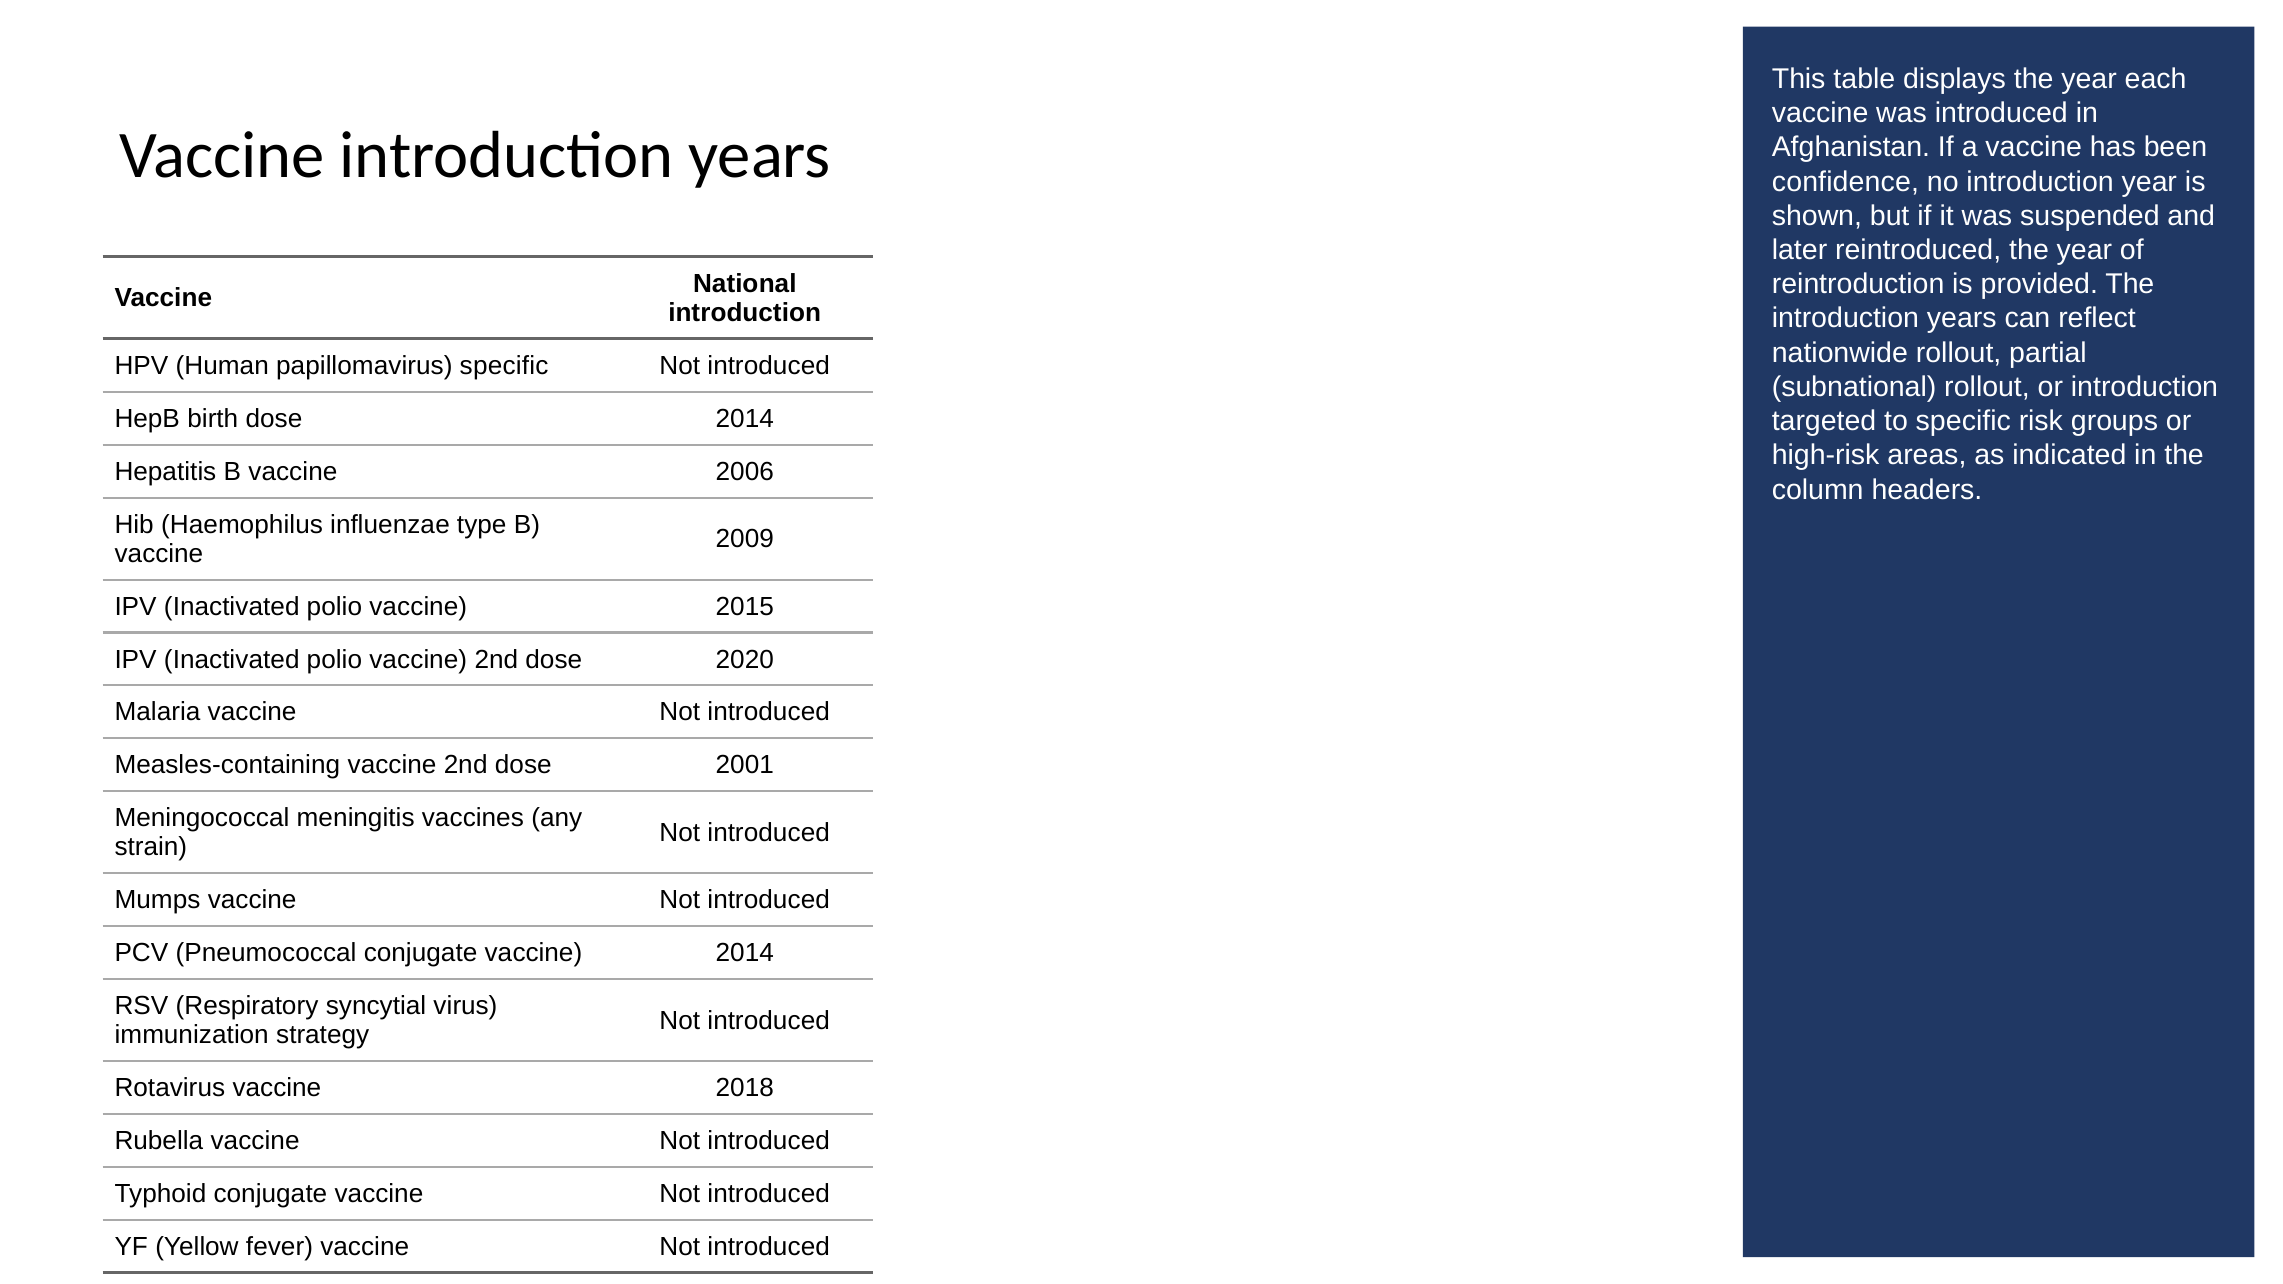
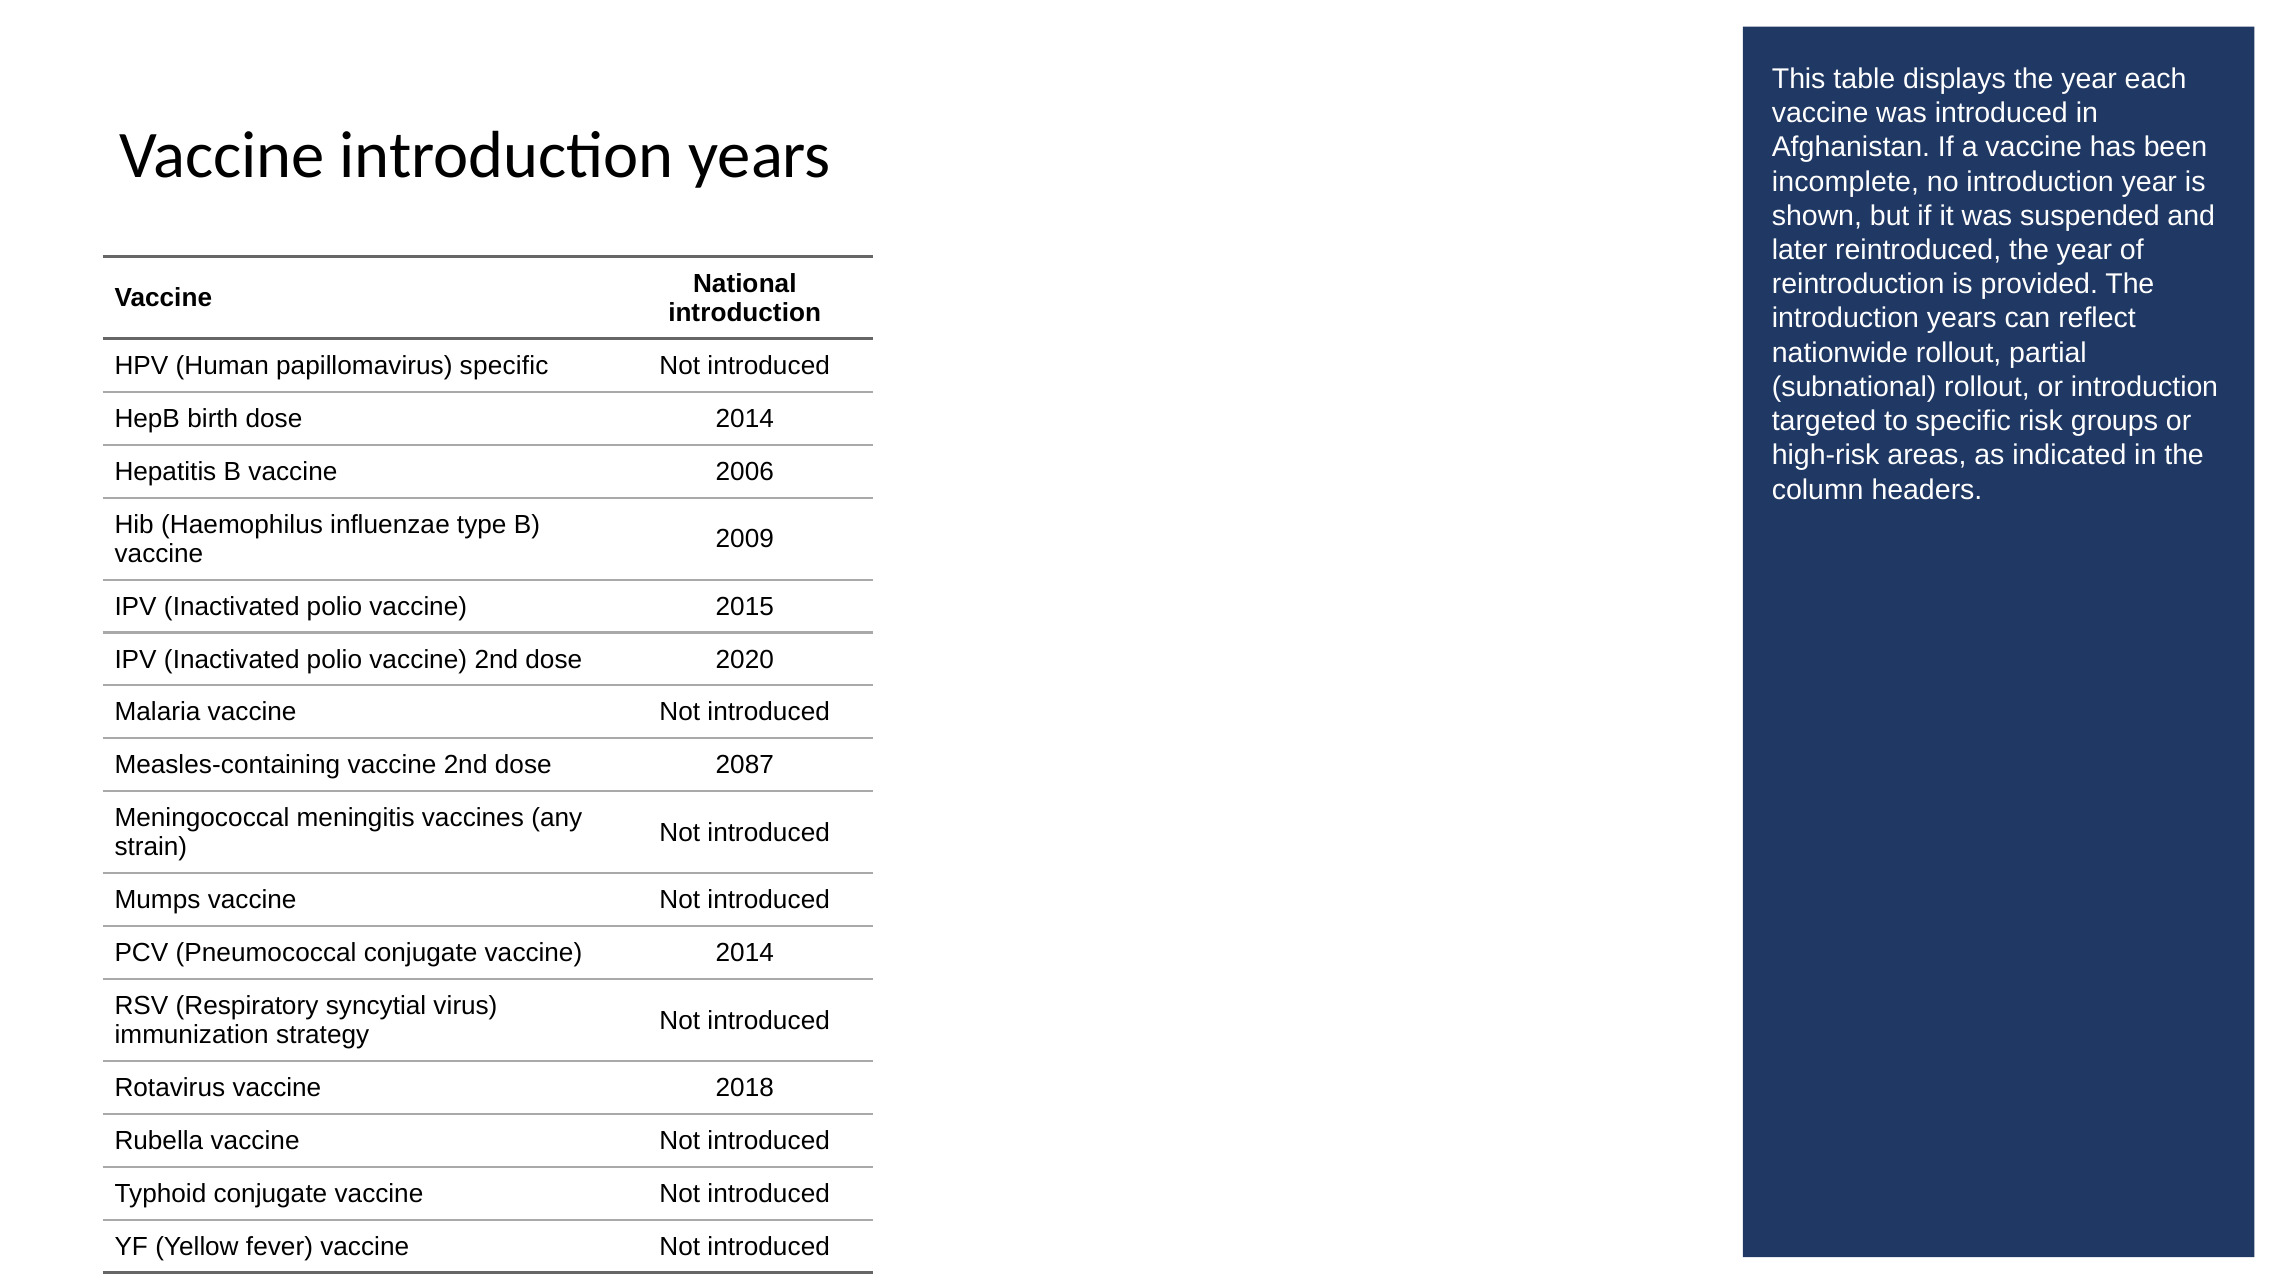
confidence: confidence -> incomplete (1845, 182)
2001: 2001 -> 2087 (745, 765)
